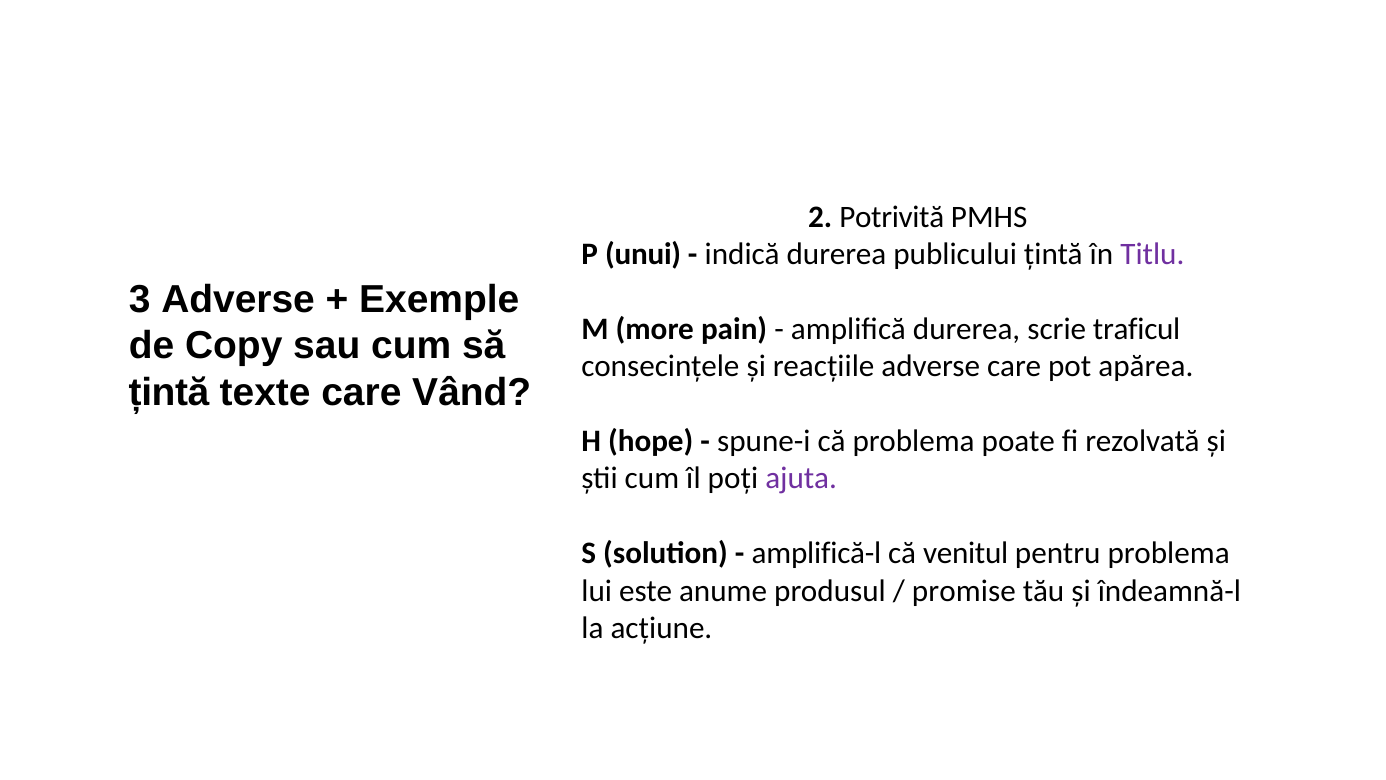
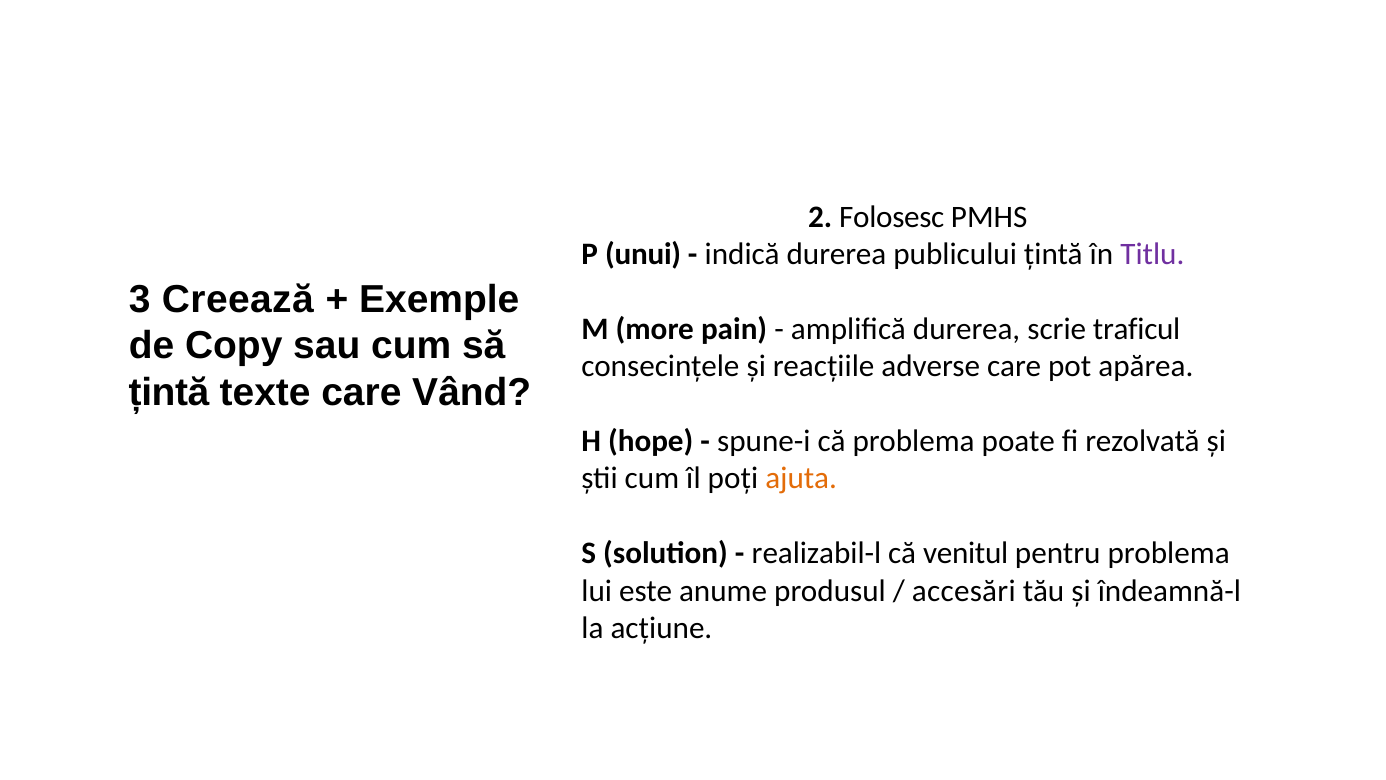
Potrivită: Potrivită -> Folosesc (892, 217)
3 Adverse: Adverse -> Creează (238, 299)
ajuta colour: purple -> orange (801, 478)
amplifică-l: amplifică-l -> realizabil-l (816, 553)
promise: promise -> accesări (964, 591)
